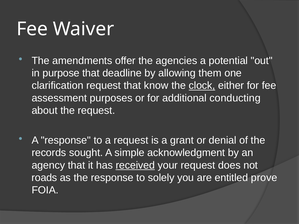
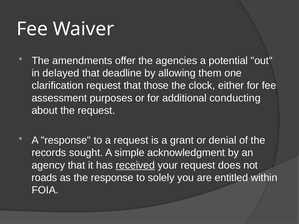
purpose: purpose -> delayed (61, 73)
know: know -> those (156, 86)
clock underline: present -> none (202, 86)
prove: prove -> within (264, 178)
